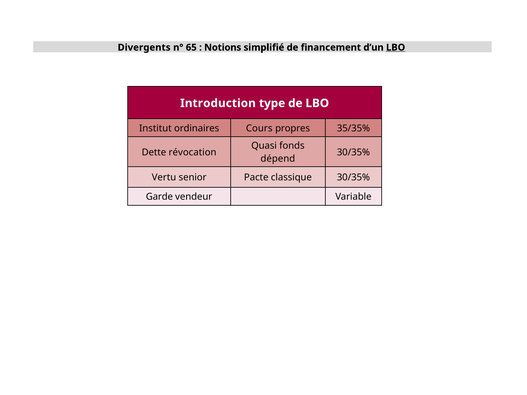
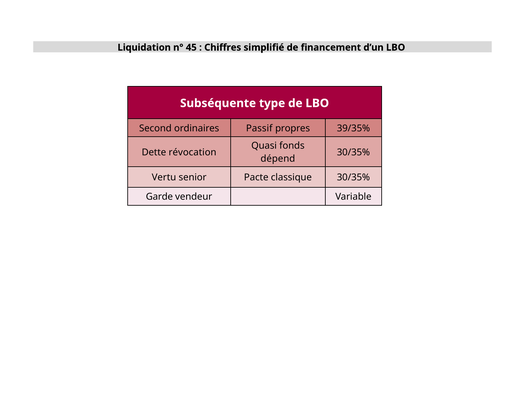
Divergents: Divergents -> Liquidation (144, 47)
65: 65 -> 45 (191, 47)
Notions: Notions -> Chiffres (223, 47)
LBO underline: present -> none (396, 47)
Introduction: Introduction -> Subséquente (218, 103)
Institut: Institut -> Second (155, 128)
Cours: Cours -> Passif (259, 128)
35/35%: 35/35% -> 39/35% (353, 128)
